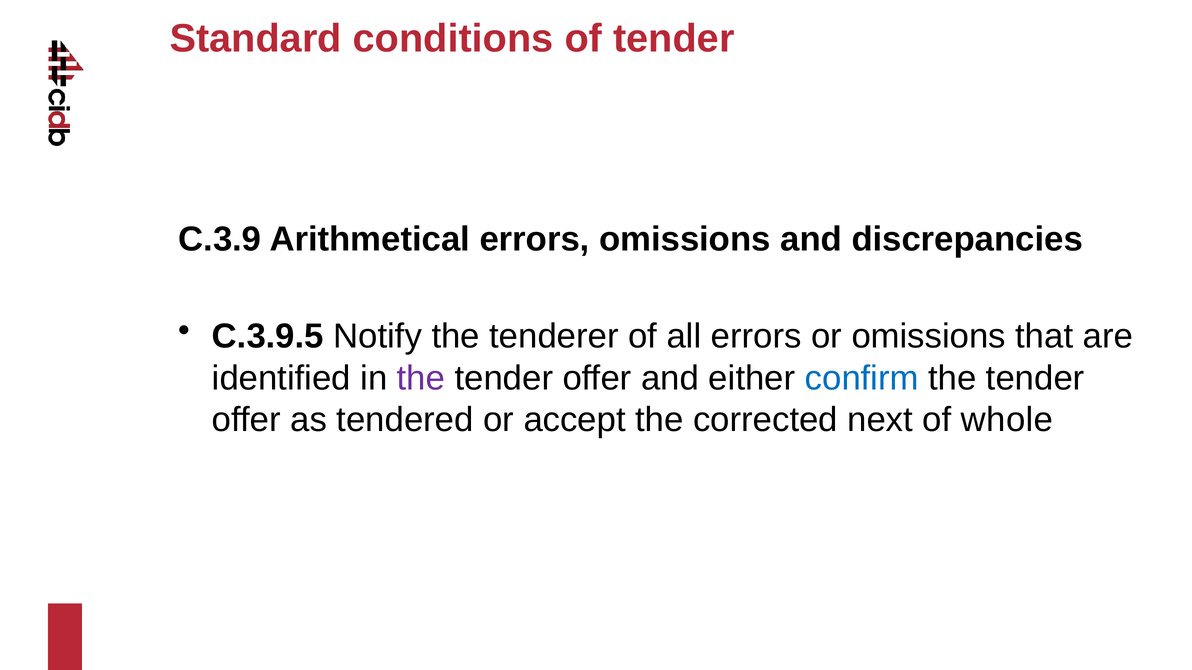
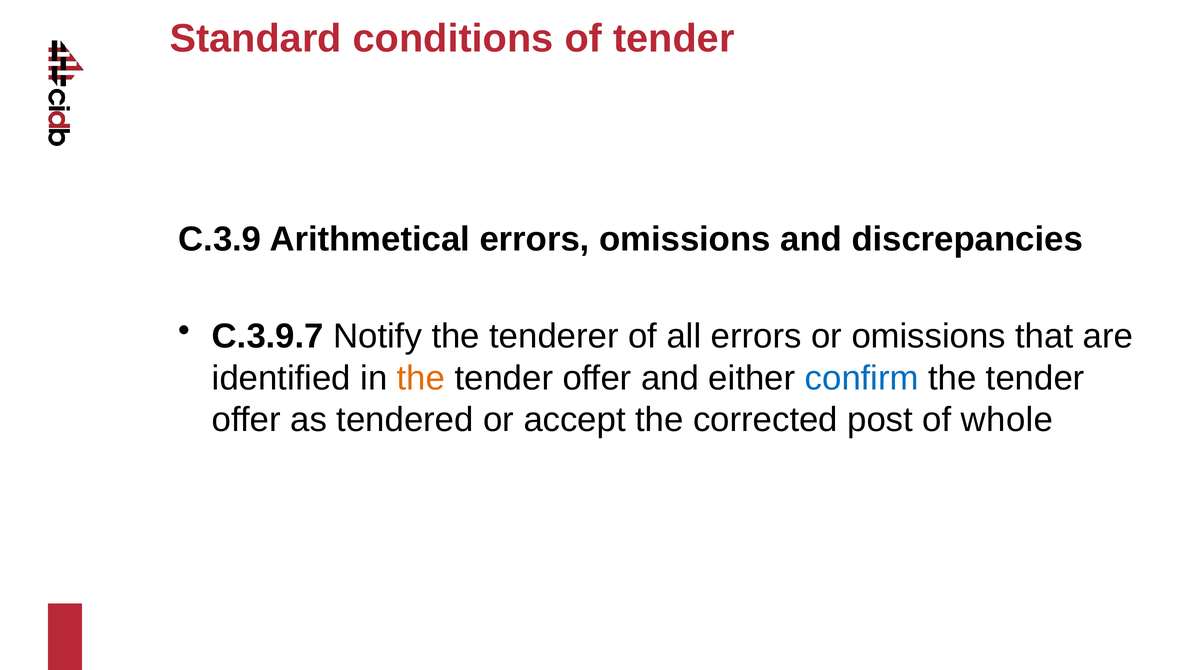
C.3.9.5: C.3.9.5 -> C.3.9.7 (268, 337)
the colour: purple -> orange (421, 378)
next: next -> post (880, 420)
